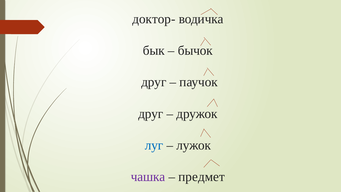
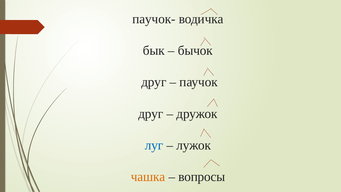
доктор-: доктор- -> паучок- (154, 19)
чашка colour: purple -> orange (148, 177)
предмет: предмет -> вопросы (202, 177)
